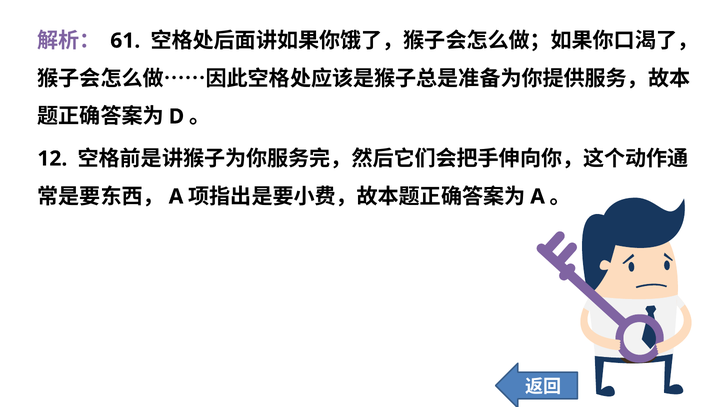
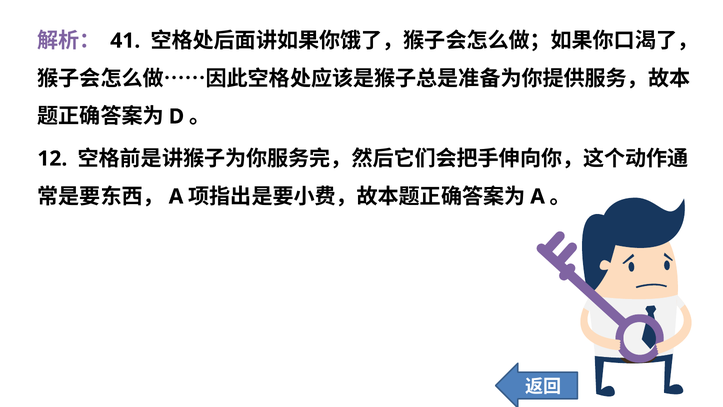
61: 61 -> 41 (125, 41)
